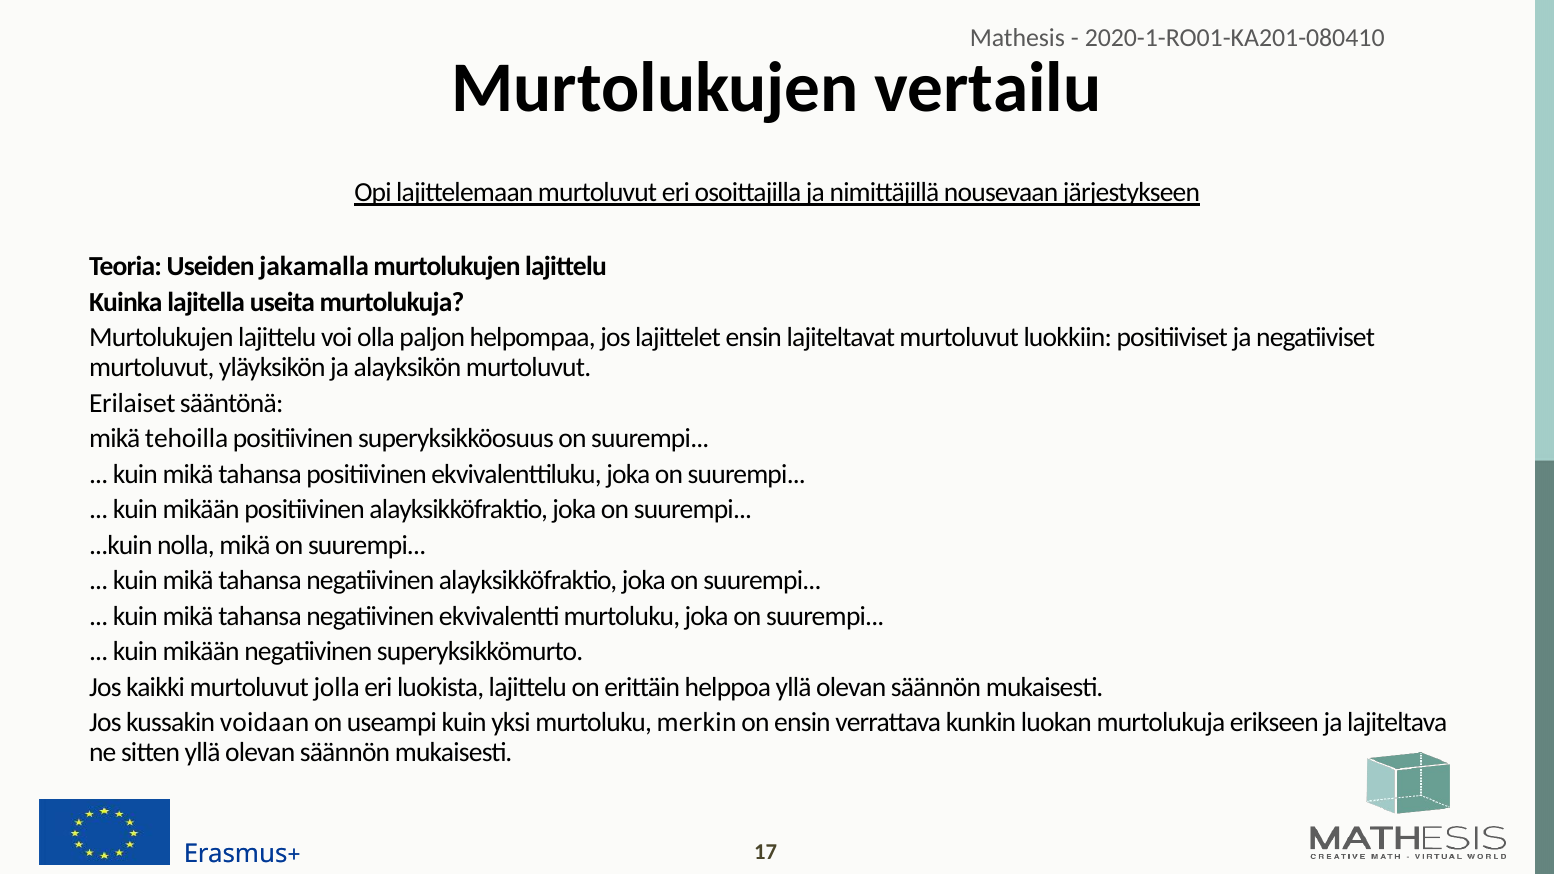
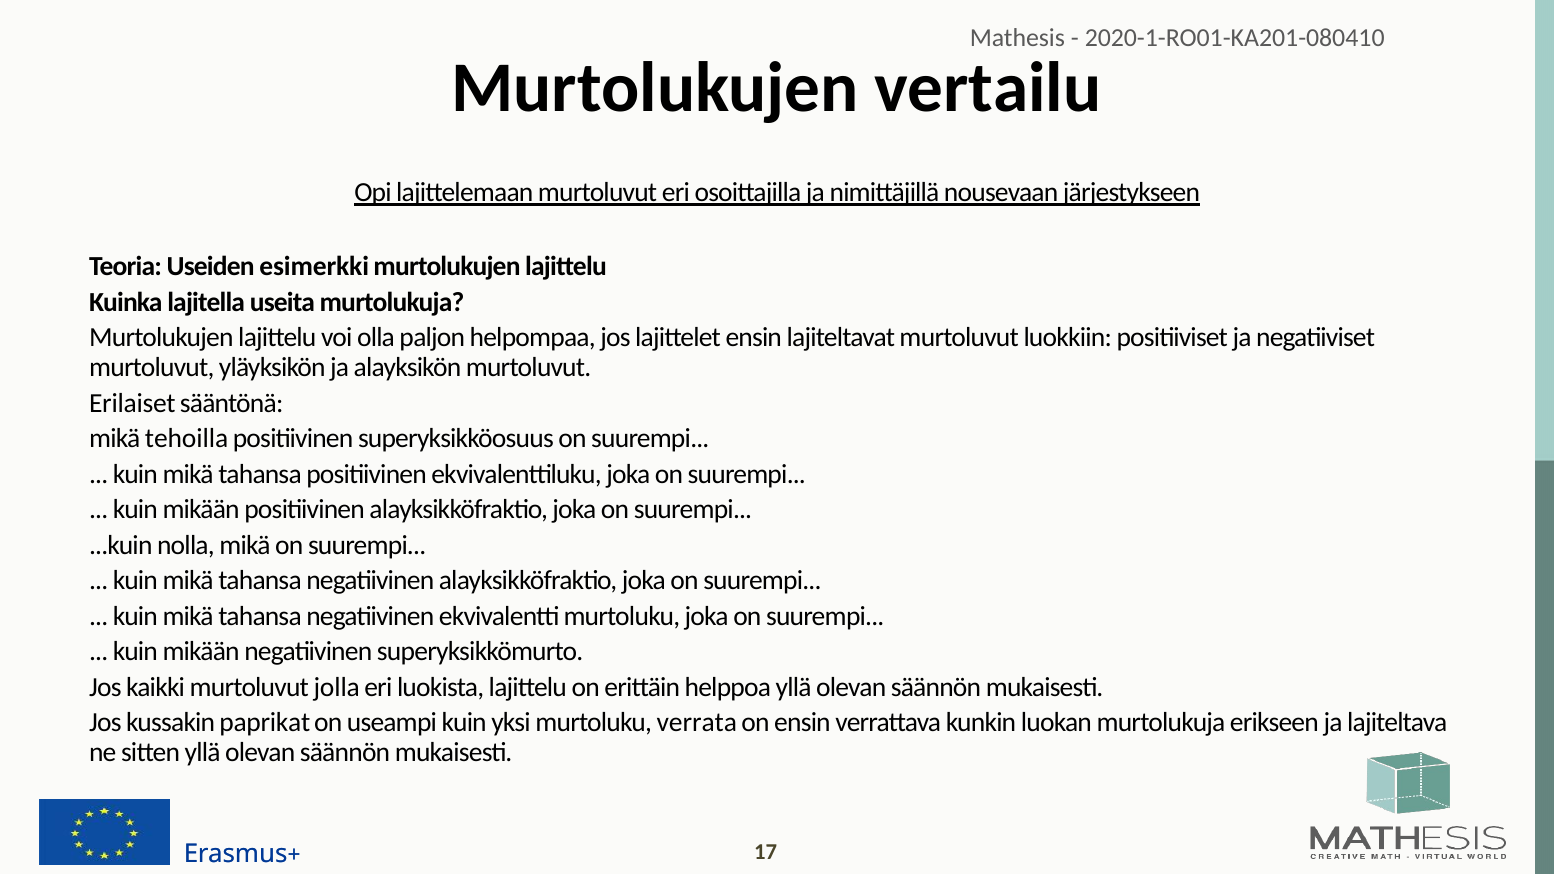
jakamalla: jakamalla -> esimerkki (314, 267)
voidaan: voidaan -> paprikat (265, 723)
merkin: merkin -> verrata (697, 723)
